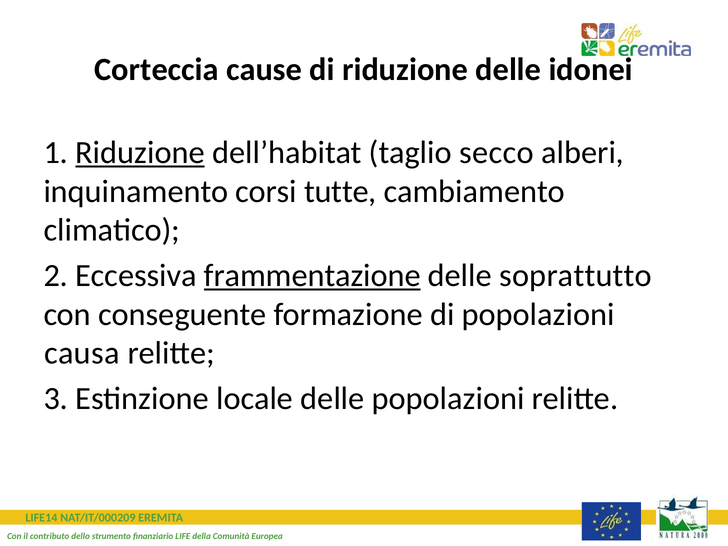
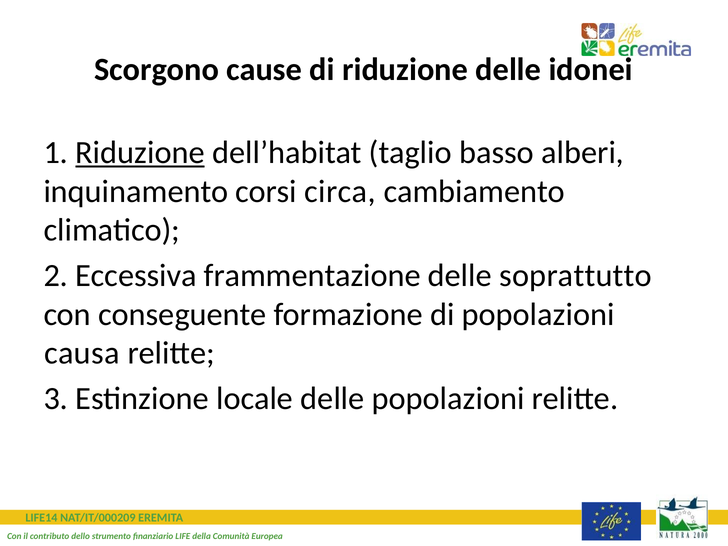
Corteccia: Corteccia -> Scorgono (157, 70)
secco: secco -> basso (497, 153)
tutte: tutte -> circa (340, 191)
frammentazione underline: present -> none (312, 276)
